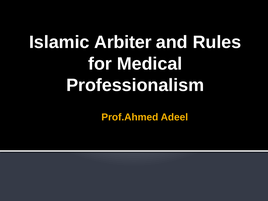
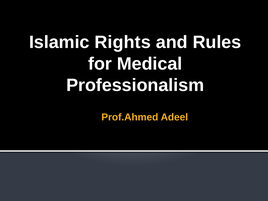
Arbiter: Arbiter -> Rights (123, 42)
